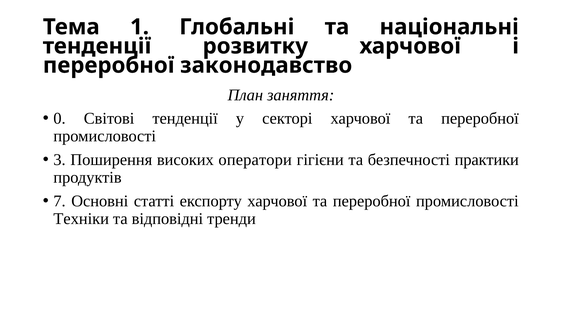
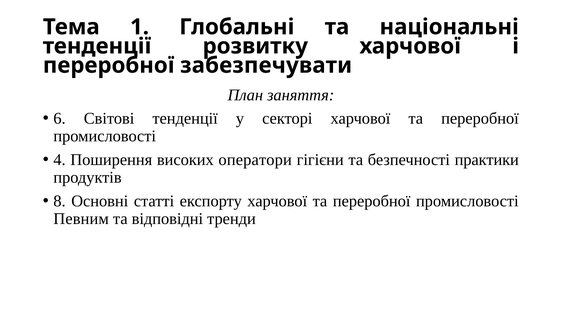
законодавство: законодавство -> забезпечувати (266, 65)
0: 0 -> 6 (60, 119)
3: 3 -> 4 (60, 160)
7: 7 -> 8 (60, 201)
Техніки: Техніки -> Певним (81, 219)
